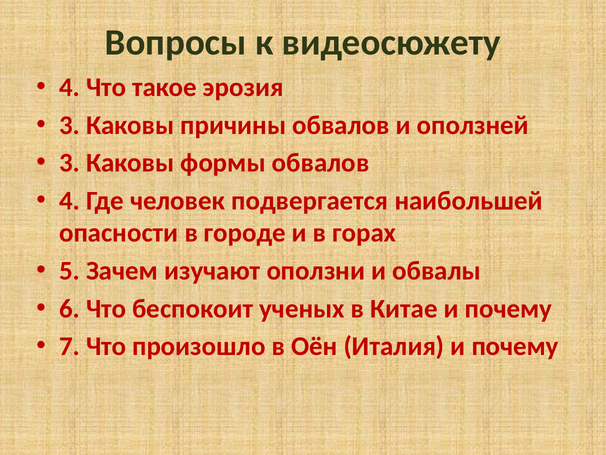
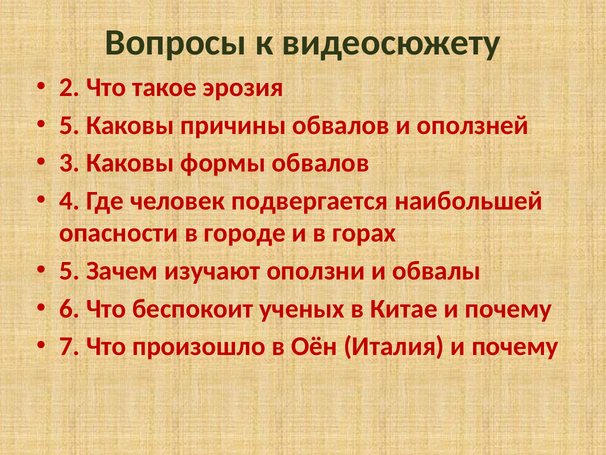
4: 4 -> 2 (70, 87)
3: 3 -> 5 (70, 125)
